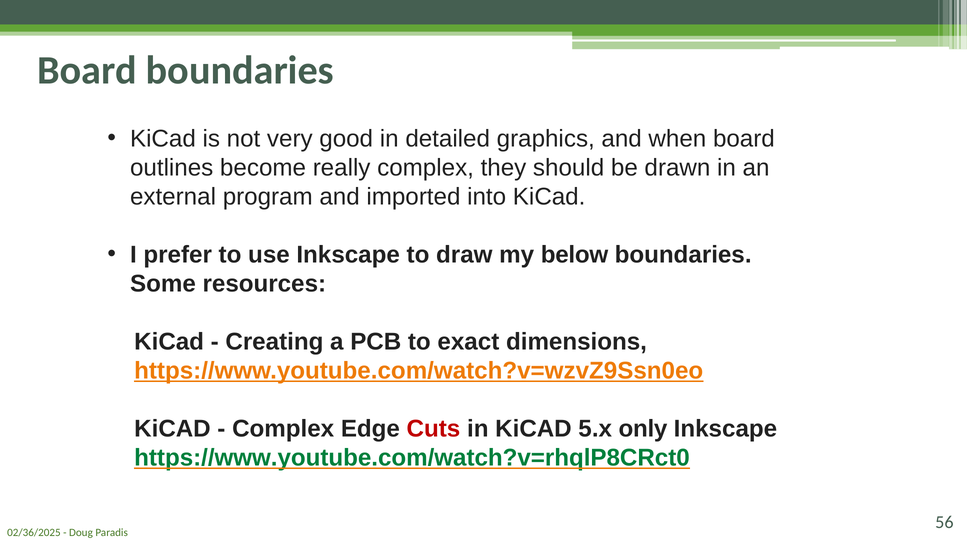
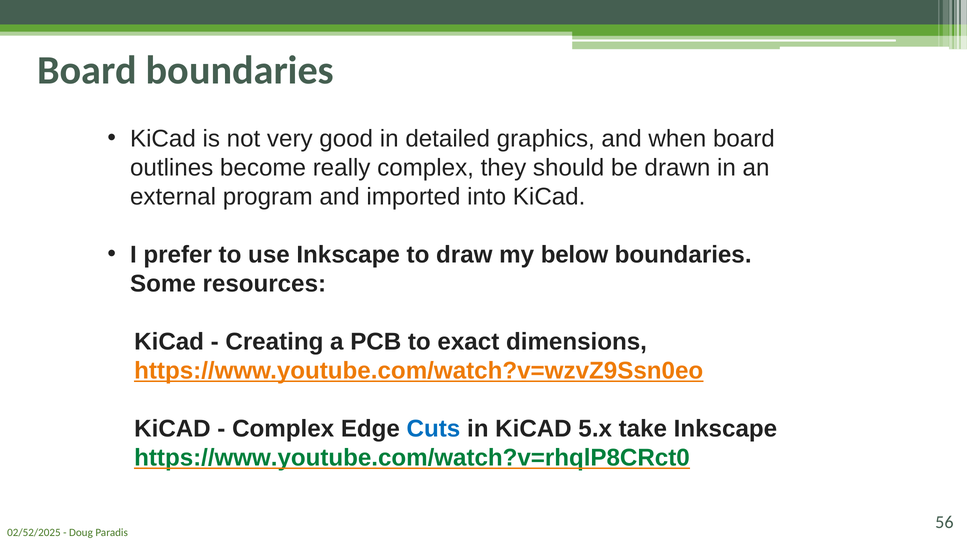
Cuts colour: red -> blue (433, 429)
only: only -> take (643, 429)
02/36/2025: 02/36/2025 -> 02/52/2025 (34, 532)
